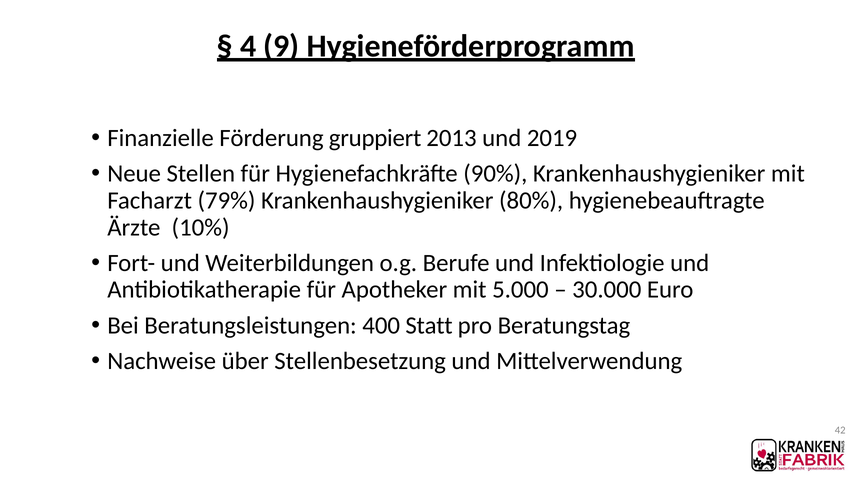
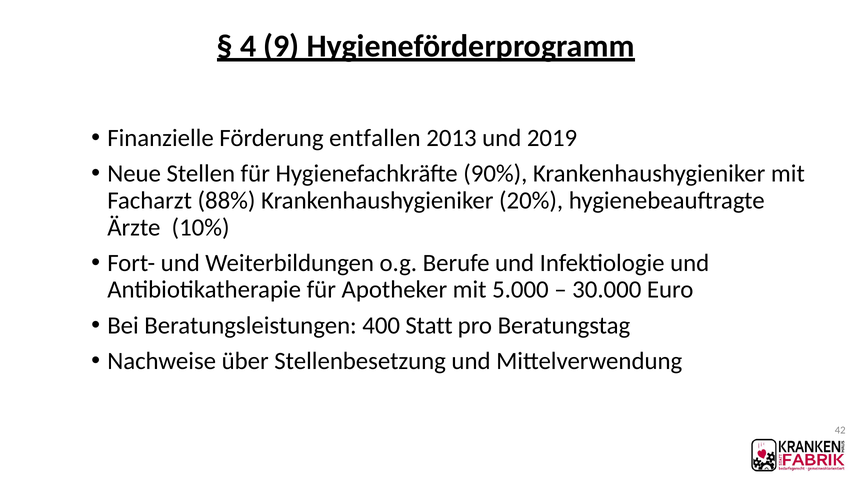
gruppiert: gruppiert -> entfallen (375, 138)
79%: 79% -> 88% (227, 201)
80%: 80% -> 20% (531, 201)
